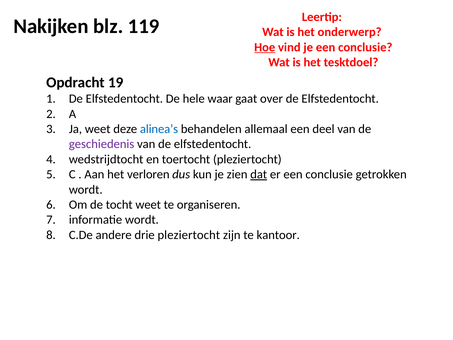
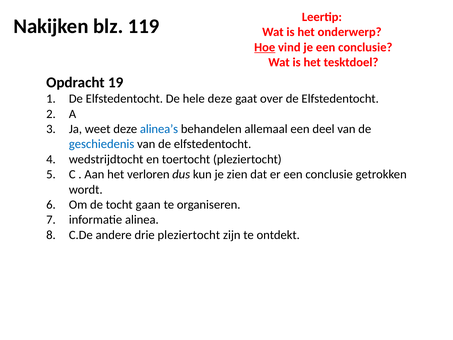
hele waar: waar -> deze (220, 99)
geschiedenis colour: purple -> blue (102, 144)
dat underline: present -> none (259, 174)
tocht weet: weet -> gaan (148, 204)
informatie wordt: wordt -> alinea (142, 220)
kantoor: kantoor -> ontdekt (278, 235)
